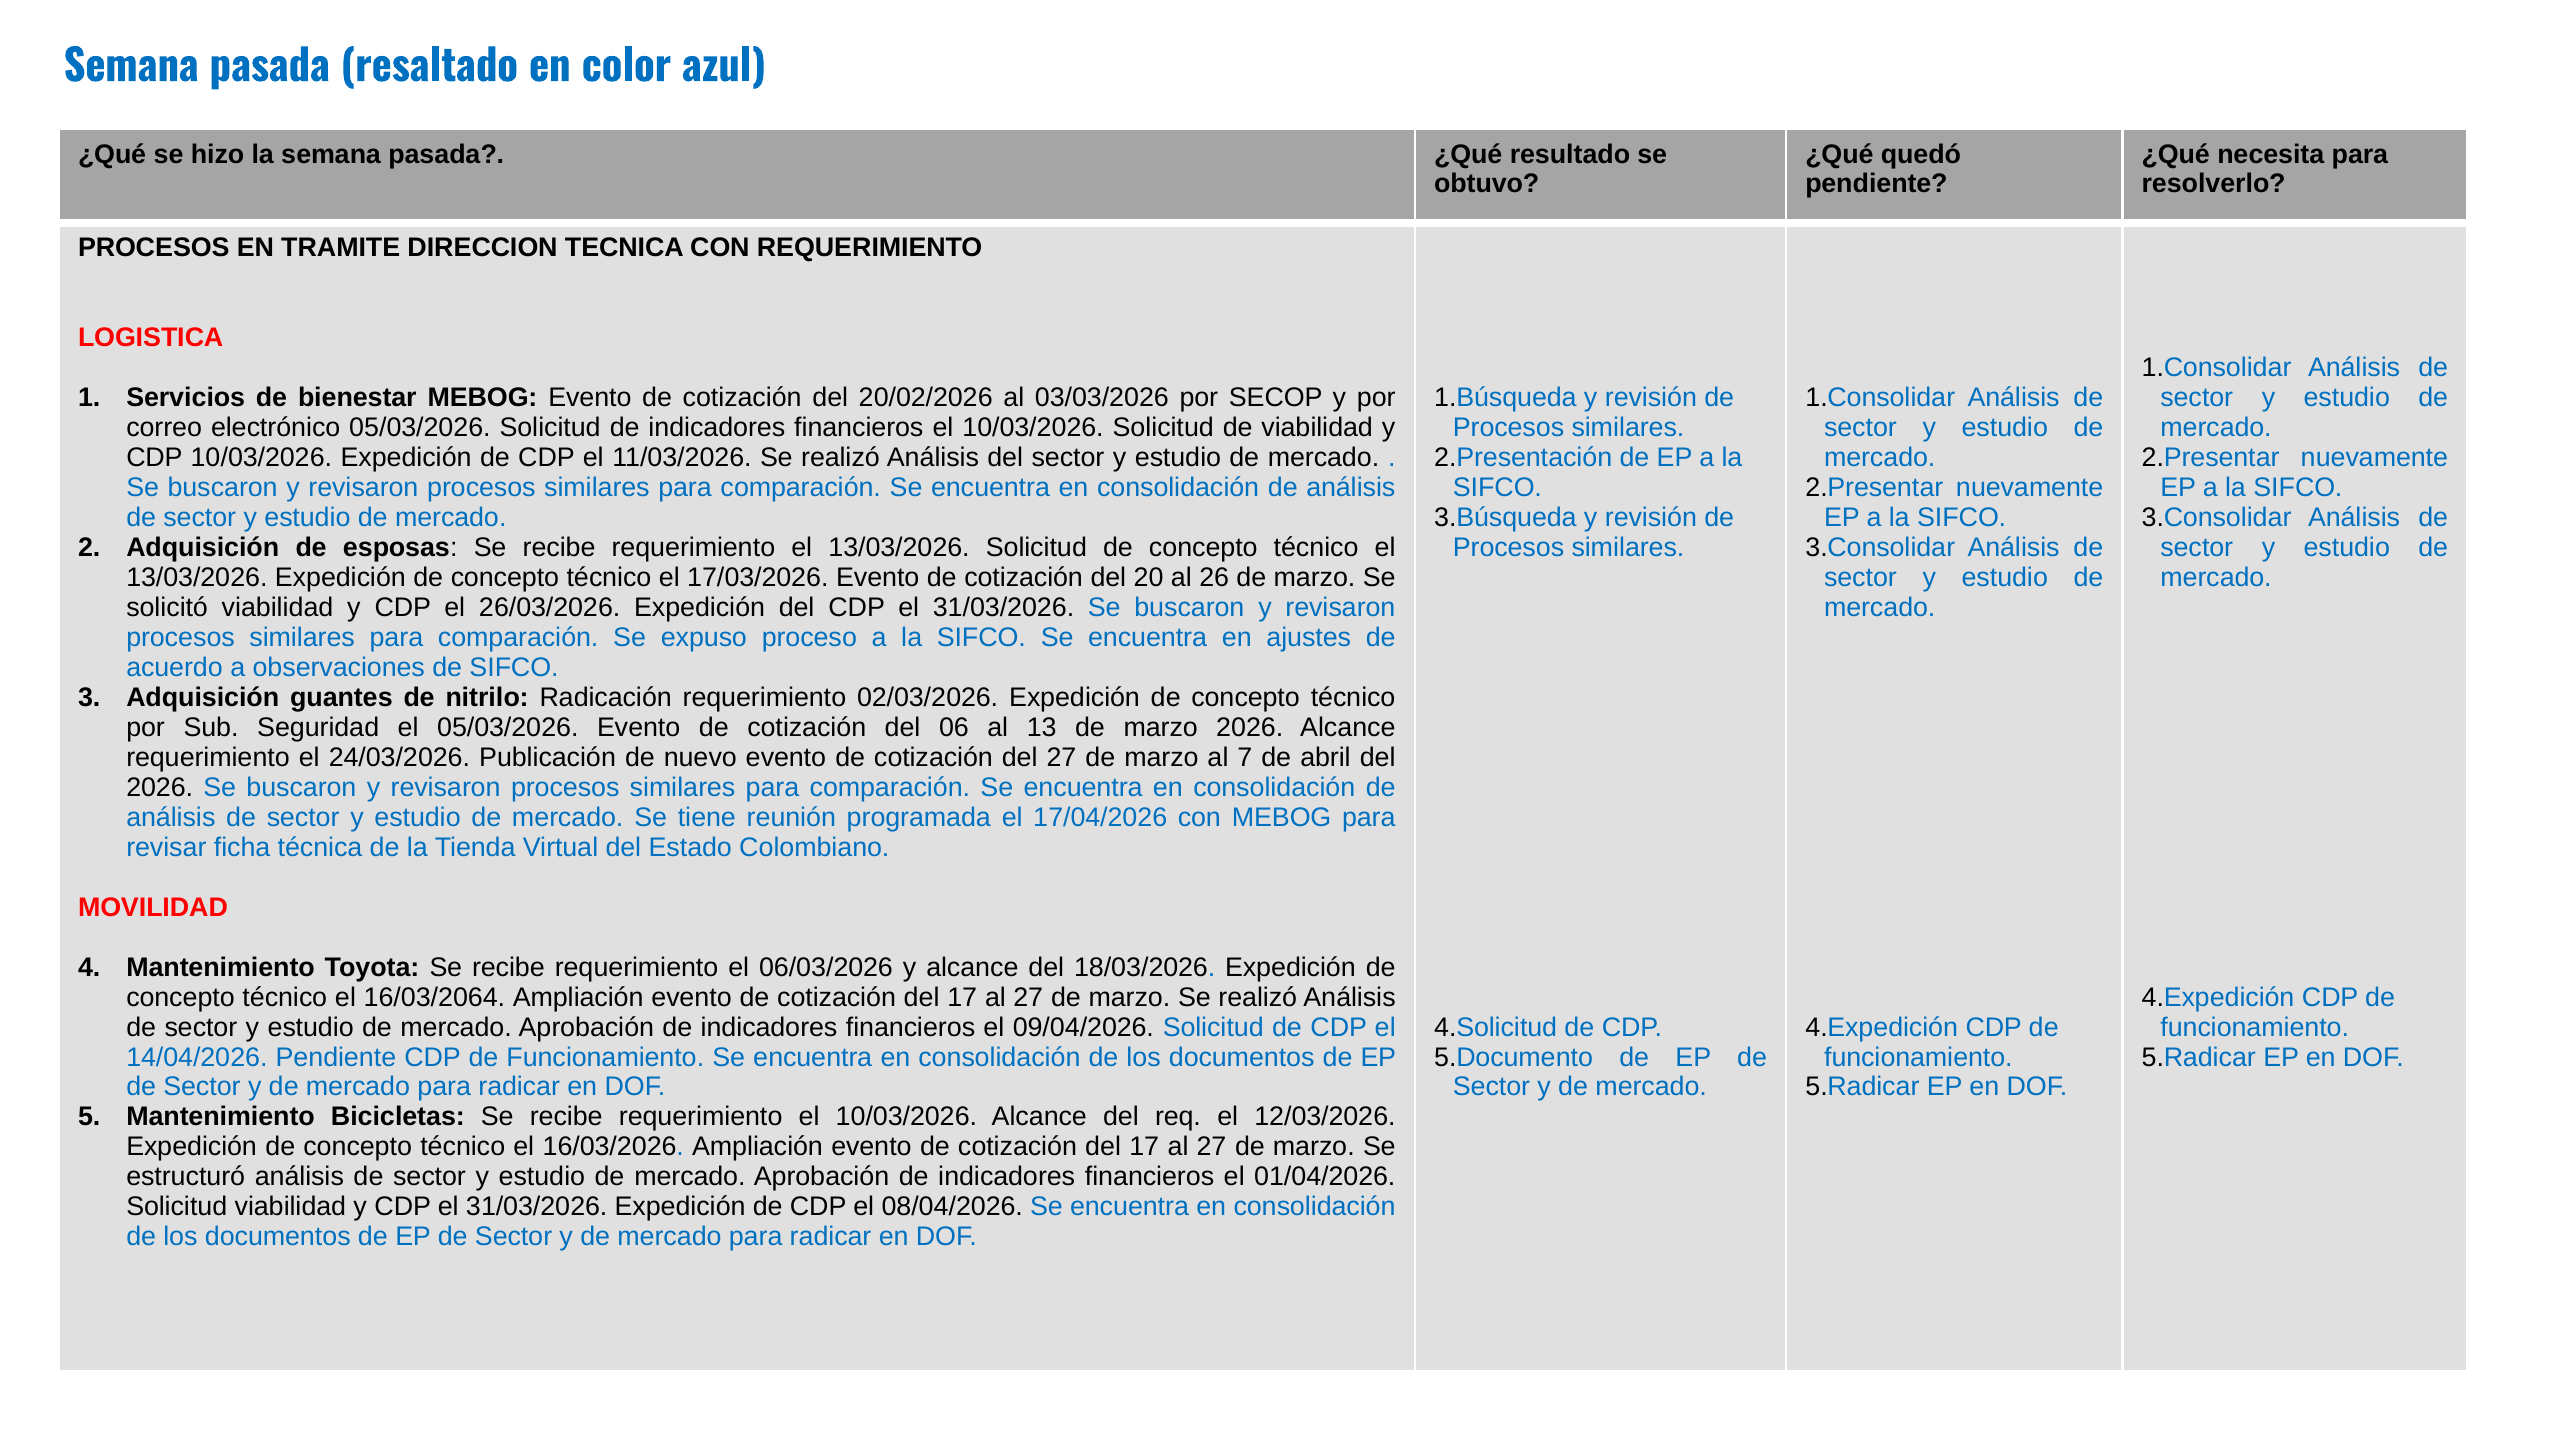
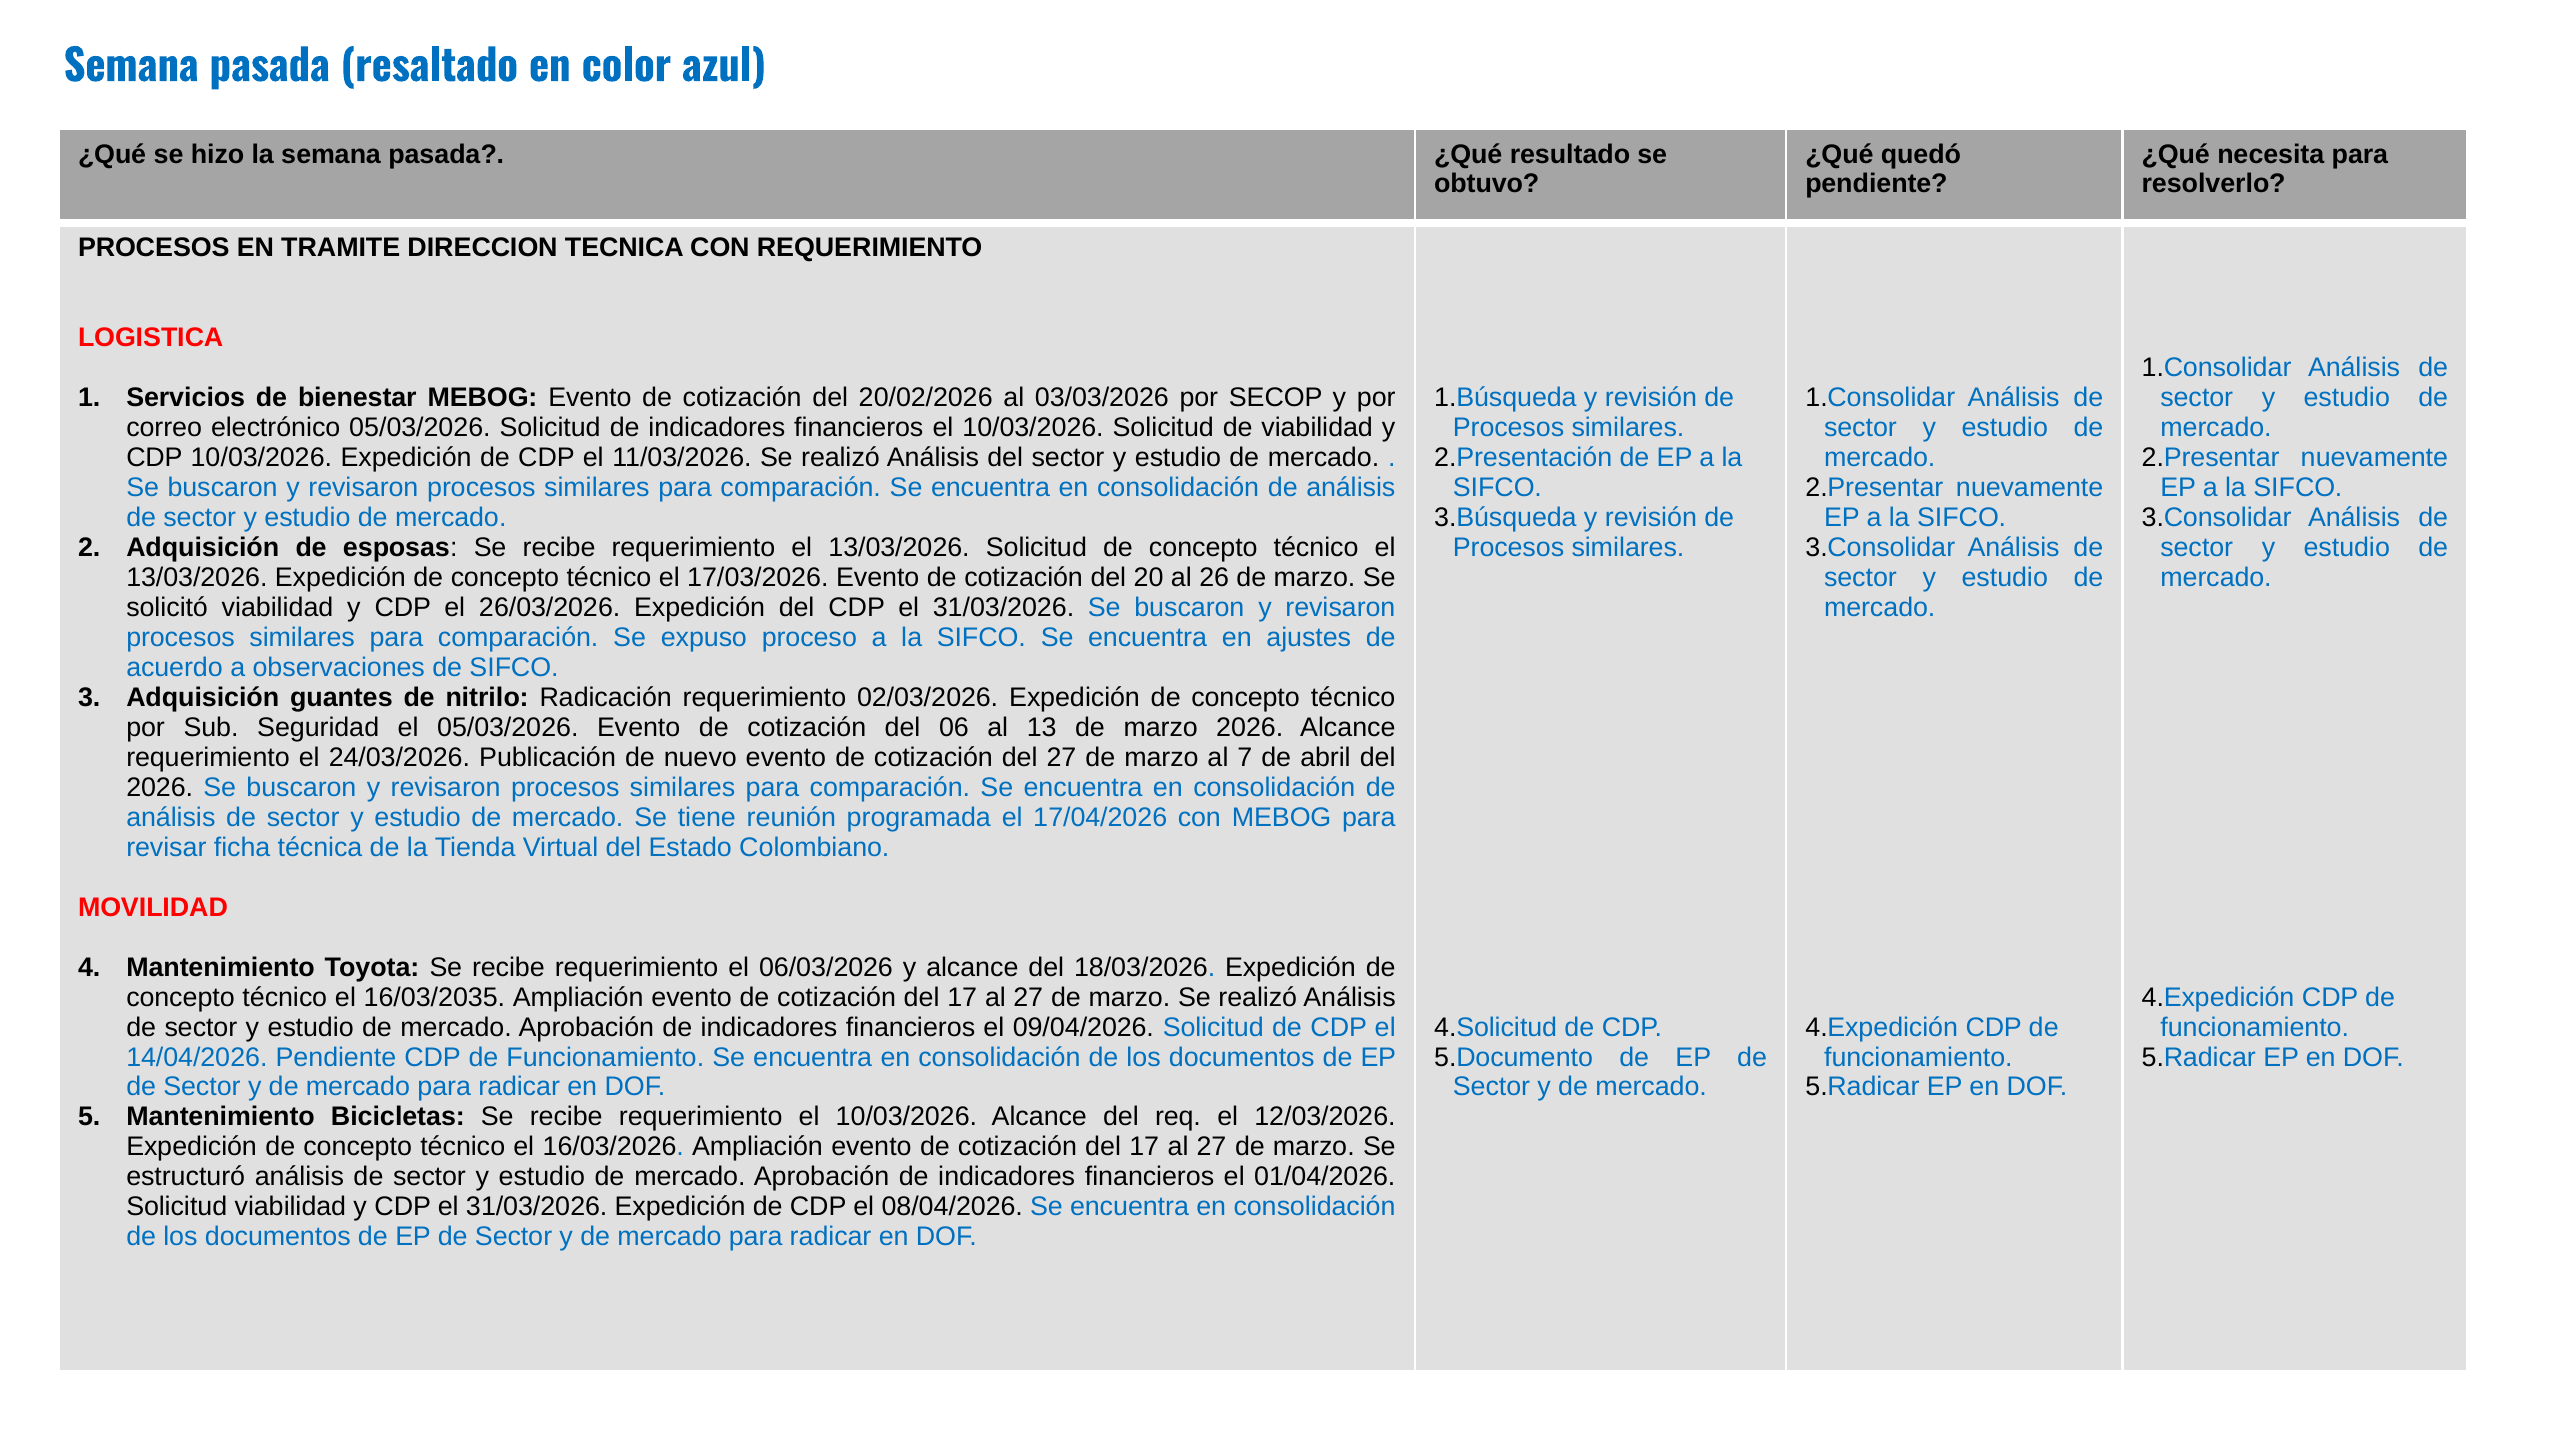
16/03/2064: 16/03/2064 -> 16/03/2035 (434, 997)
